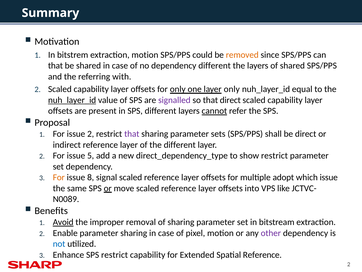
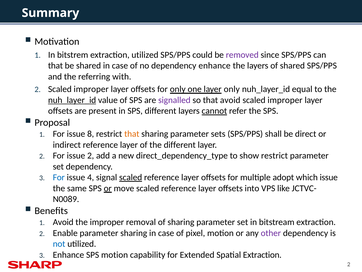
extraction motion: motion -> utilized (145, 55)
removed colour: orange -> purple (242, 55)
dependency different: different -> enhance (215, 66)
2 Scaled capability: capability -> improper (91, 89)
that direct: direct -> avoid (230, 100)
capability: capability -> improper (285, 100)
issue 2: 2 -> 8 (91, 134)
that colour: purple -> orange (132, 134)
issue 5: 5 -> 2 (91, 155)
For colour: orange -> blue (59, 177)
8: 8 -> 4 (91, 177)
scaled underline: none -> present (131, 177)
Avoid underline: present -> none (63, 222)
SPS restrict: restrict -> motion (115, 254)
Spatial Reference: Reference -> Extraction (262, 254)
